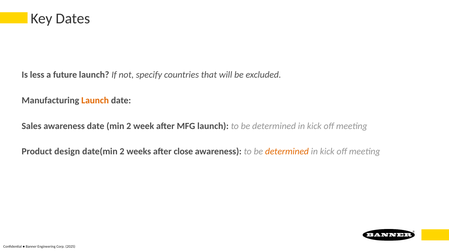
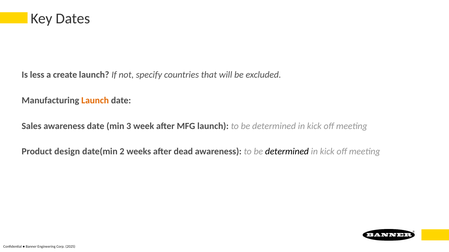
future: future -> create (65, 75)
min 2: 2 -> 3 (129, 126)
close: close -> dead (183, 152)
determined colour: orange -> black (287, 152)
